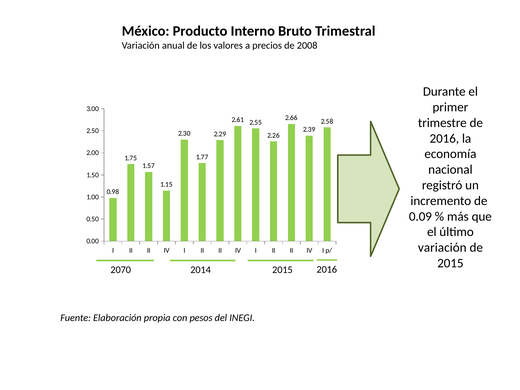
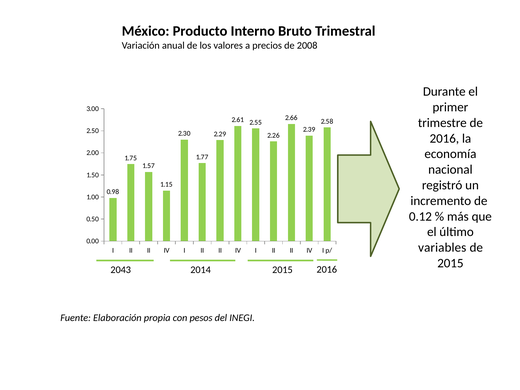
0.09: 0.09 -> 0.12 (420, 216)
variación: variación -> variables (442, 248)
2070: 2070 -> 2043 (121, 270)
